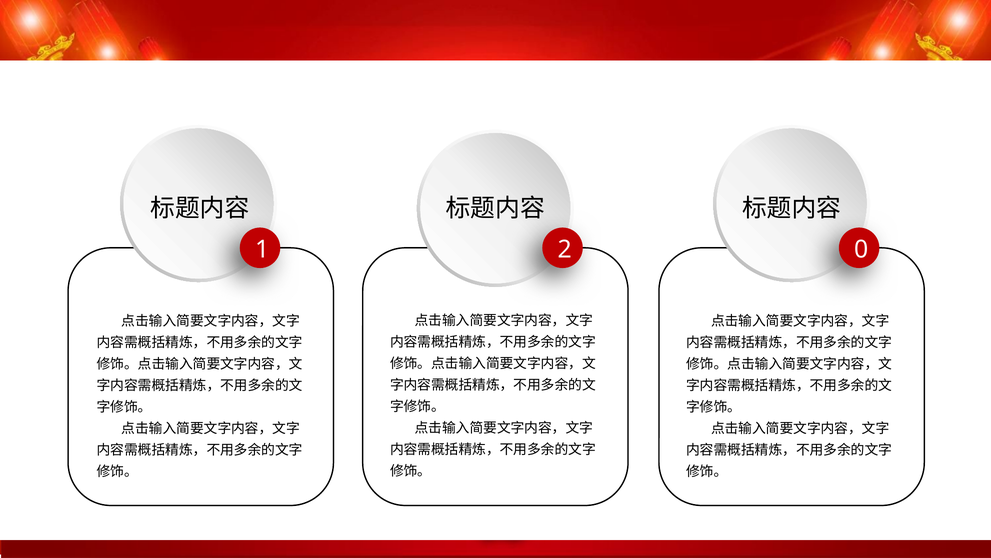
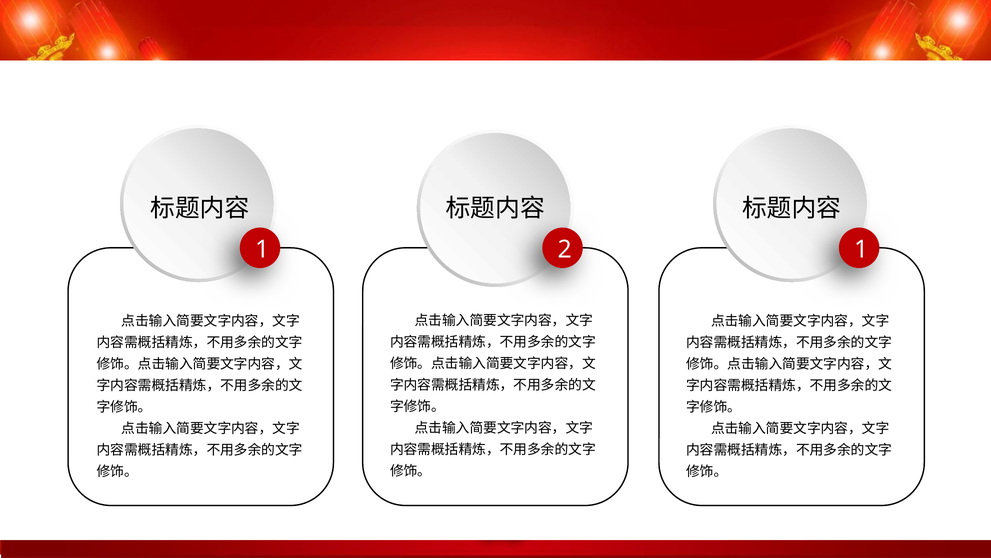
2 0: 0 -> 1 (862, 249)
